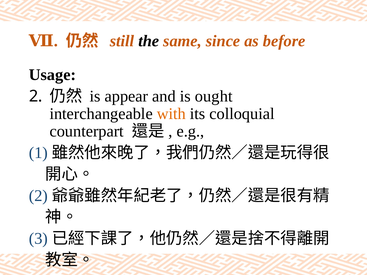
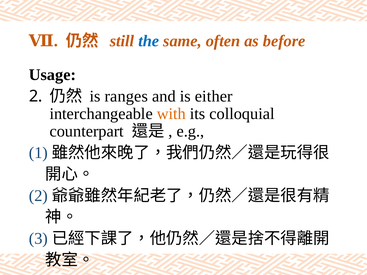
the colour: black -> blue (149, 41)
since: since -> often (223, 41)
appear: appear -> ranges (126, 96)
ought: ought -> either (214, 96)
